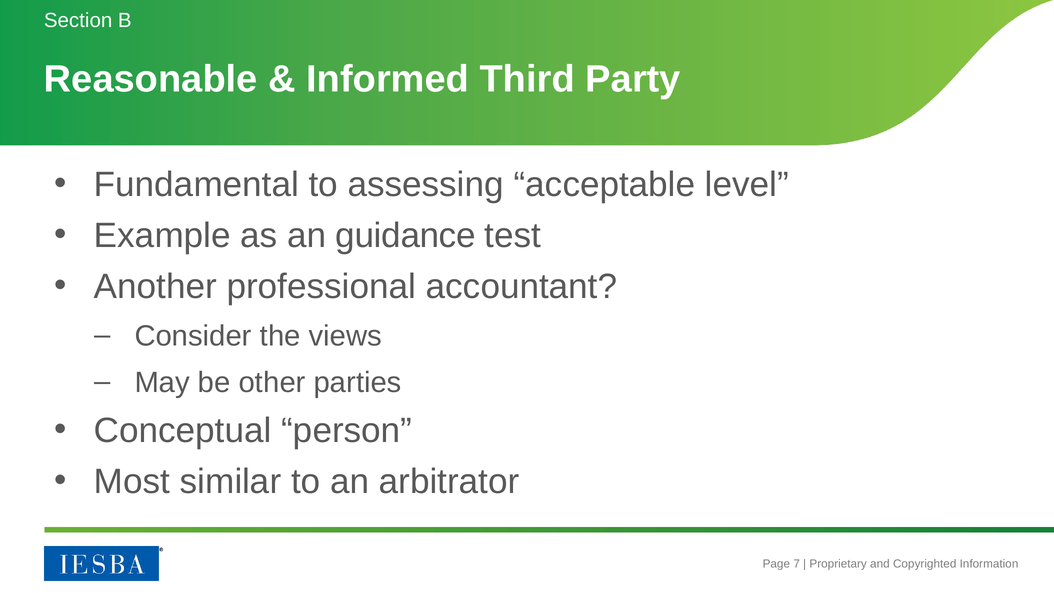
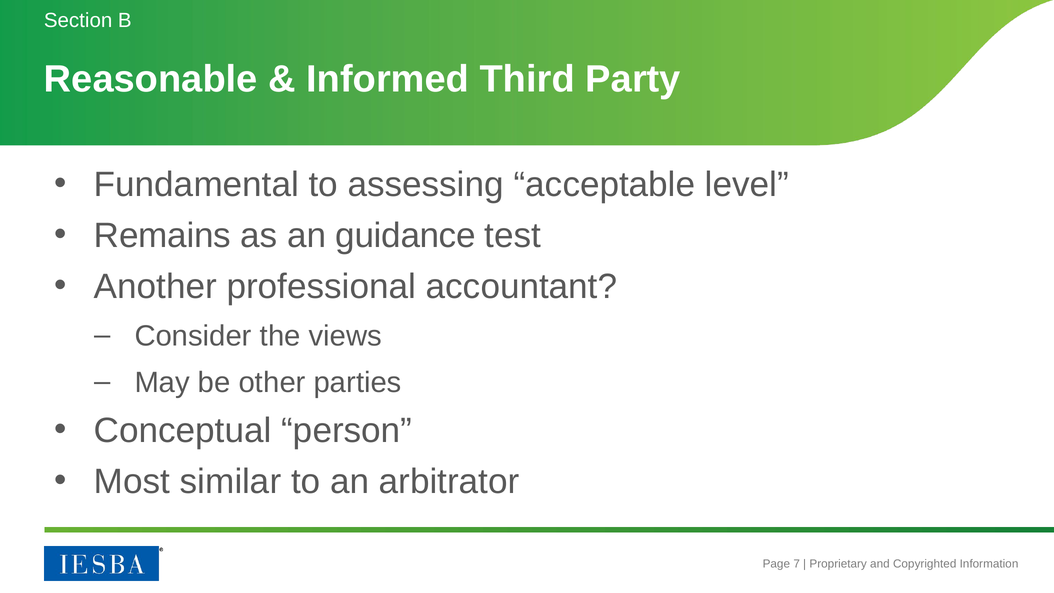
Example: Example -> Remains (162, 236)
